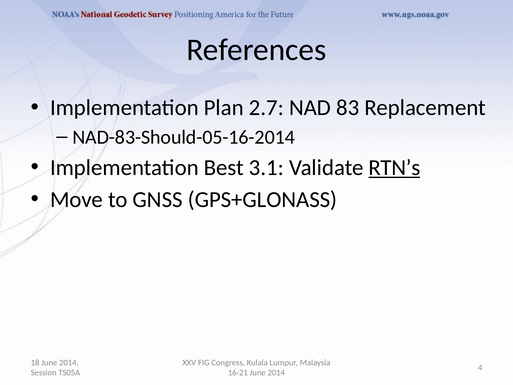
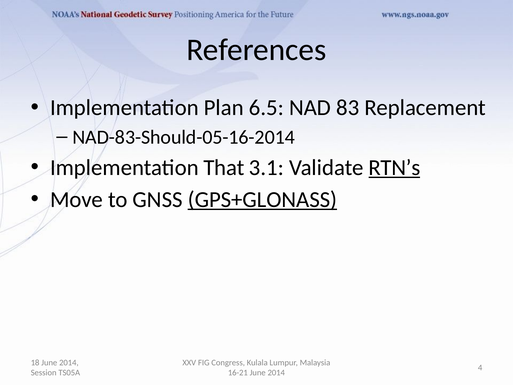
2.7: 2.7 -> 6.5 (266, 108)
Best: Best -> That (224, 168)
GPS+GLONASS underline: none -> present (262, 199)
